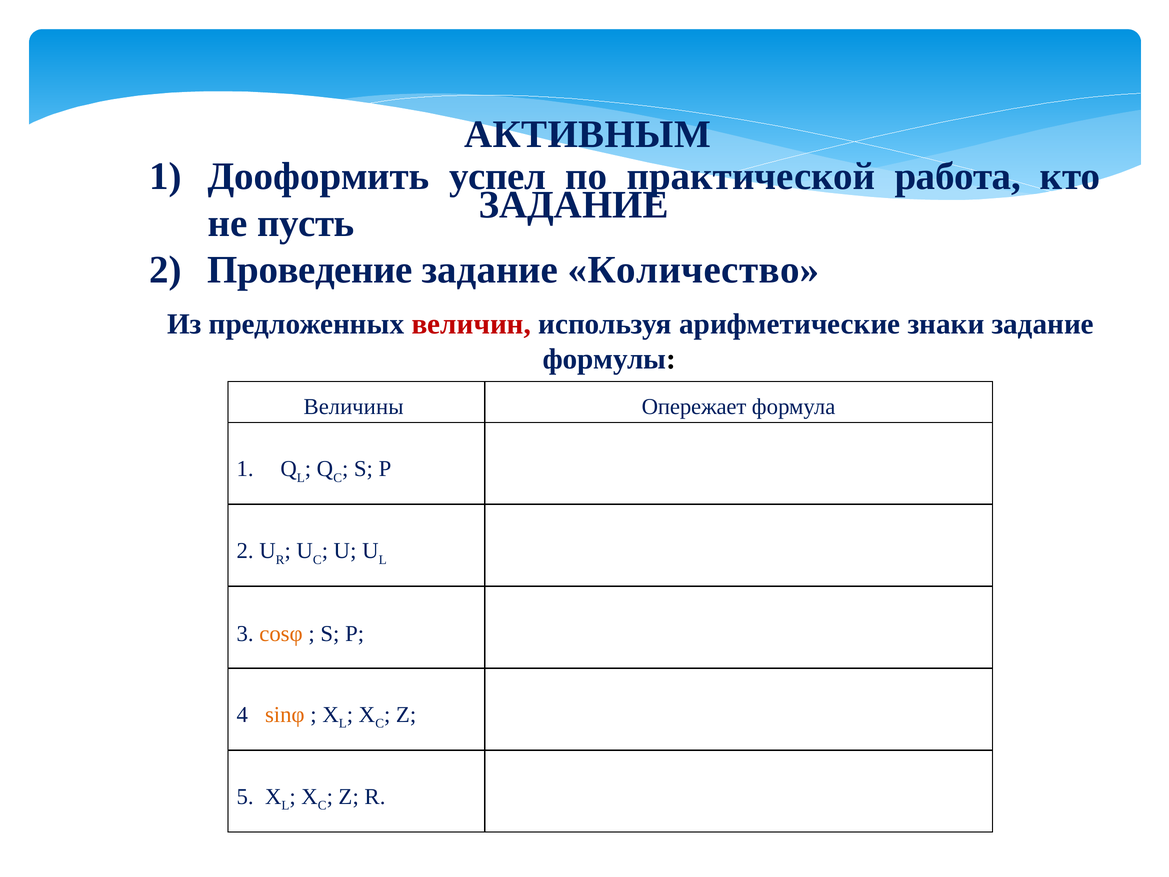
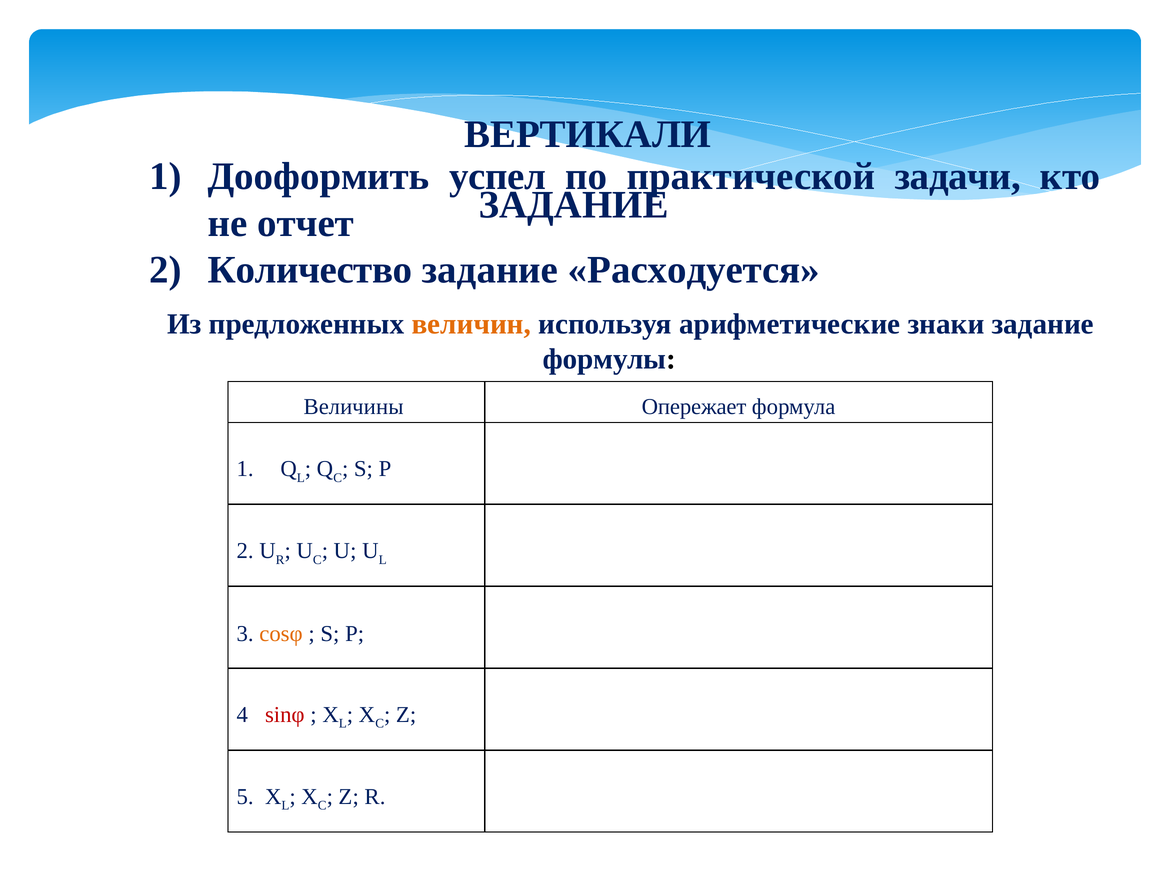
АКТИВНЫМ: АКТИВНЫМ -> ВЕРТИКАЛИ (588, 135)
работа: работа -> задачи (958, 177)
пусть: пусть -> отчет (306, 223)
Проведение: Проведение -> Количество (310, 270)
Количество: Количество -> Расходуется (694, 270)
величин colour: red -> orange (471, 324)
sinφ colour: orange -> red (285, 714)
